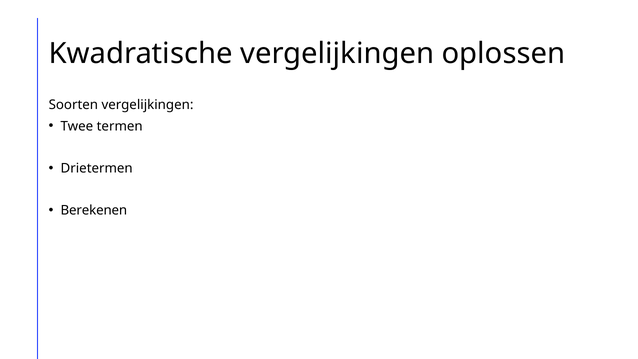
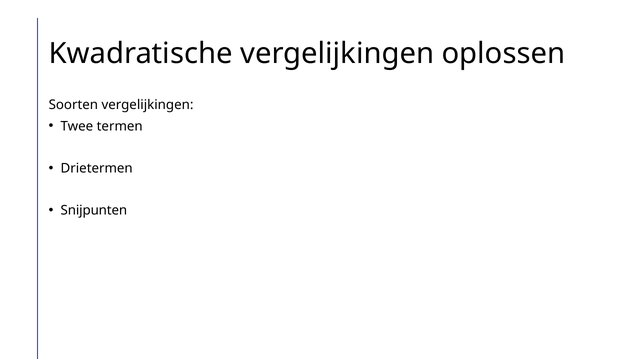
Berekenen: Berekenen -> Snijpunten (94, 210)
